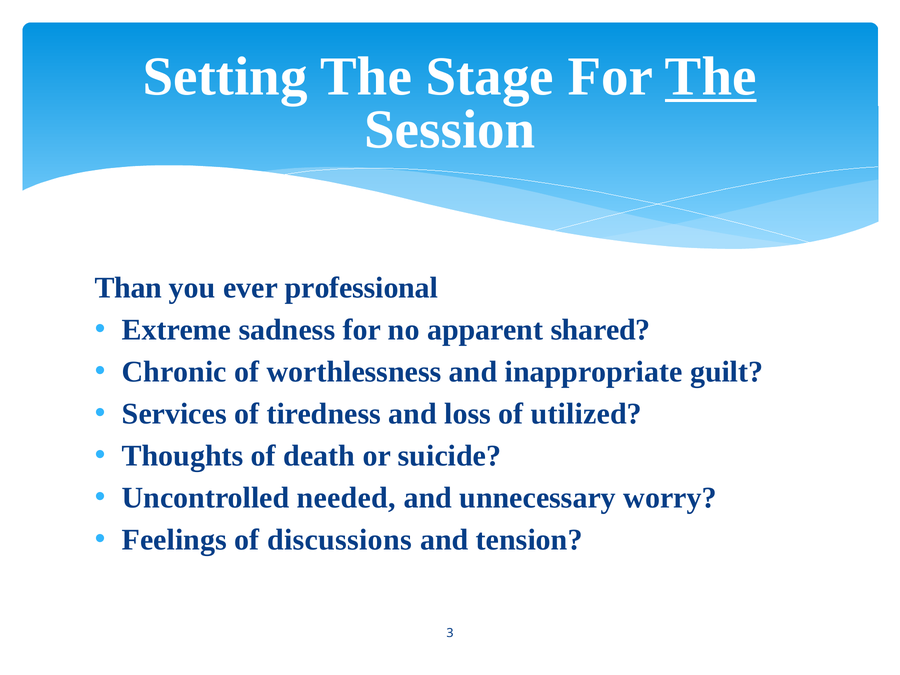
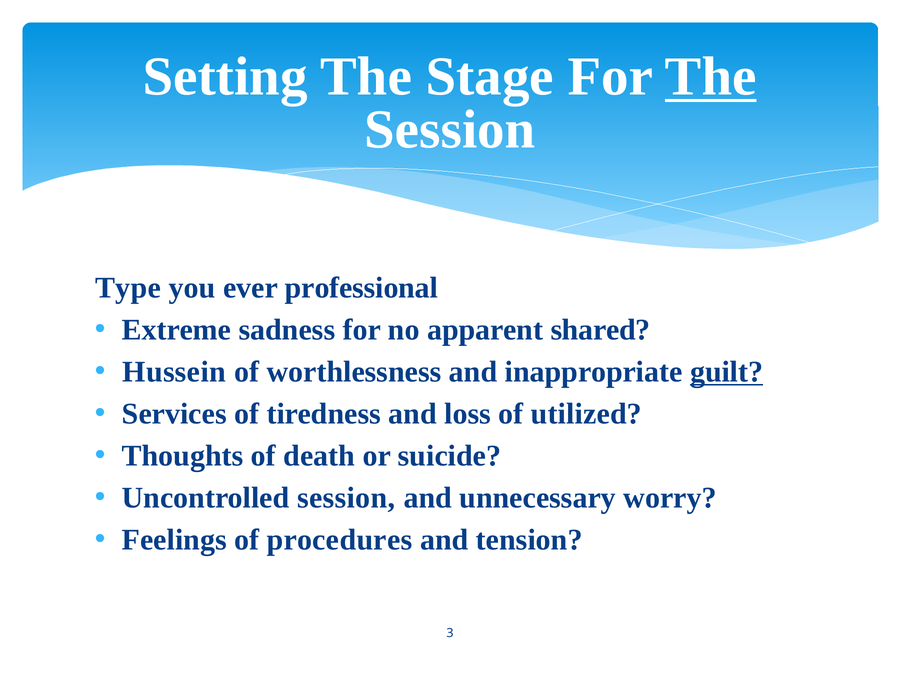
Than: Than -> Type (128, 288)
Chronic: Chronic -> Hussein (174, 372)
guilt underline: none -> present (727, 372)
Uncontrolled needed: needed -> session (346, 498)
discussions: discussions -> procedures (339, 540)
